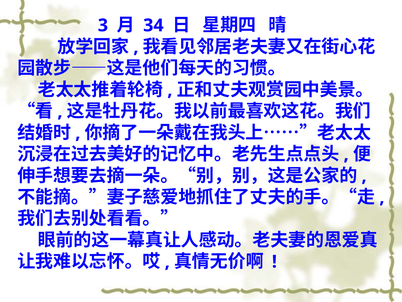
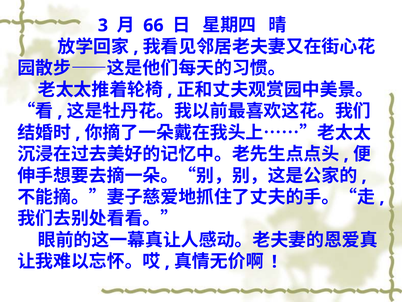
34: 34 -> 66 (153, 25)
